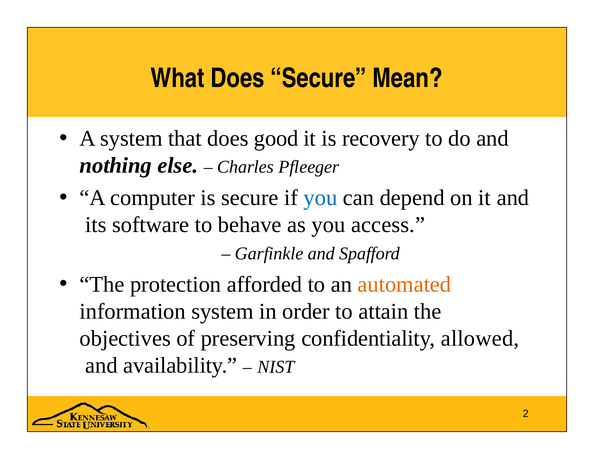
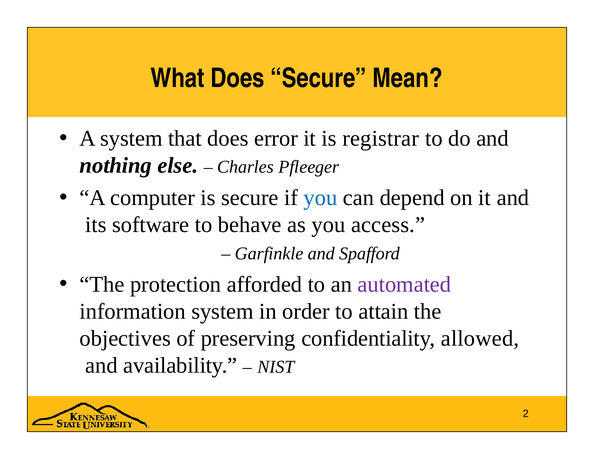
good: good -> error (276, 139)
recovery: recovery -> registrar (381, 139)
automated colour: orange -> purple (404, 284)
